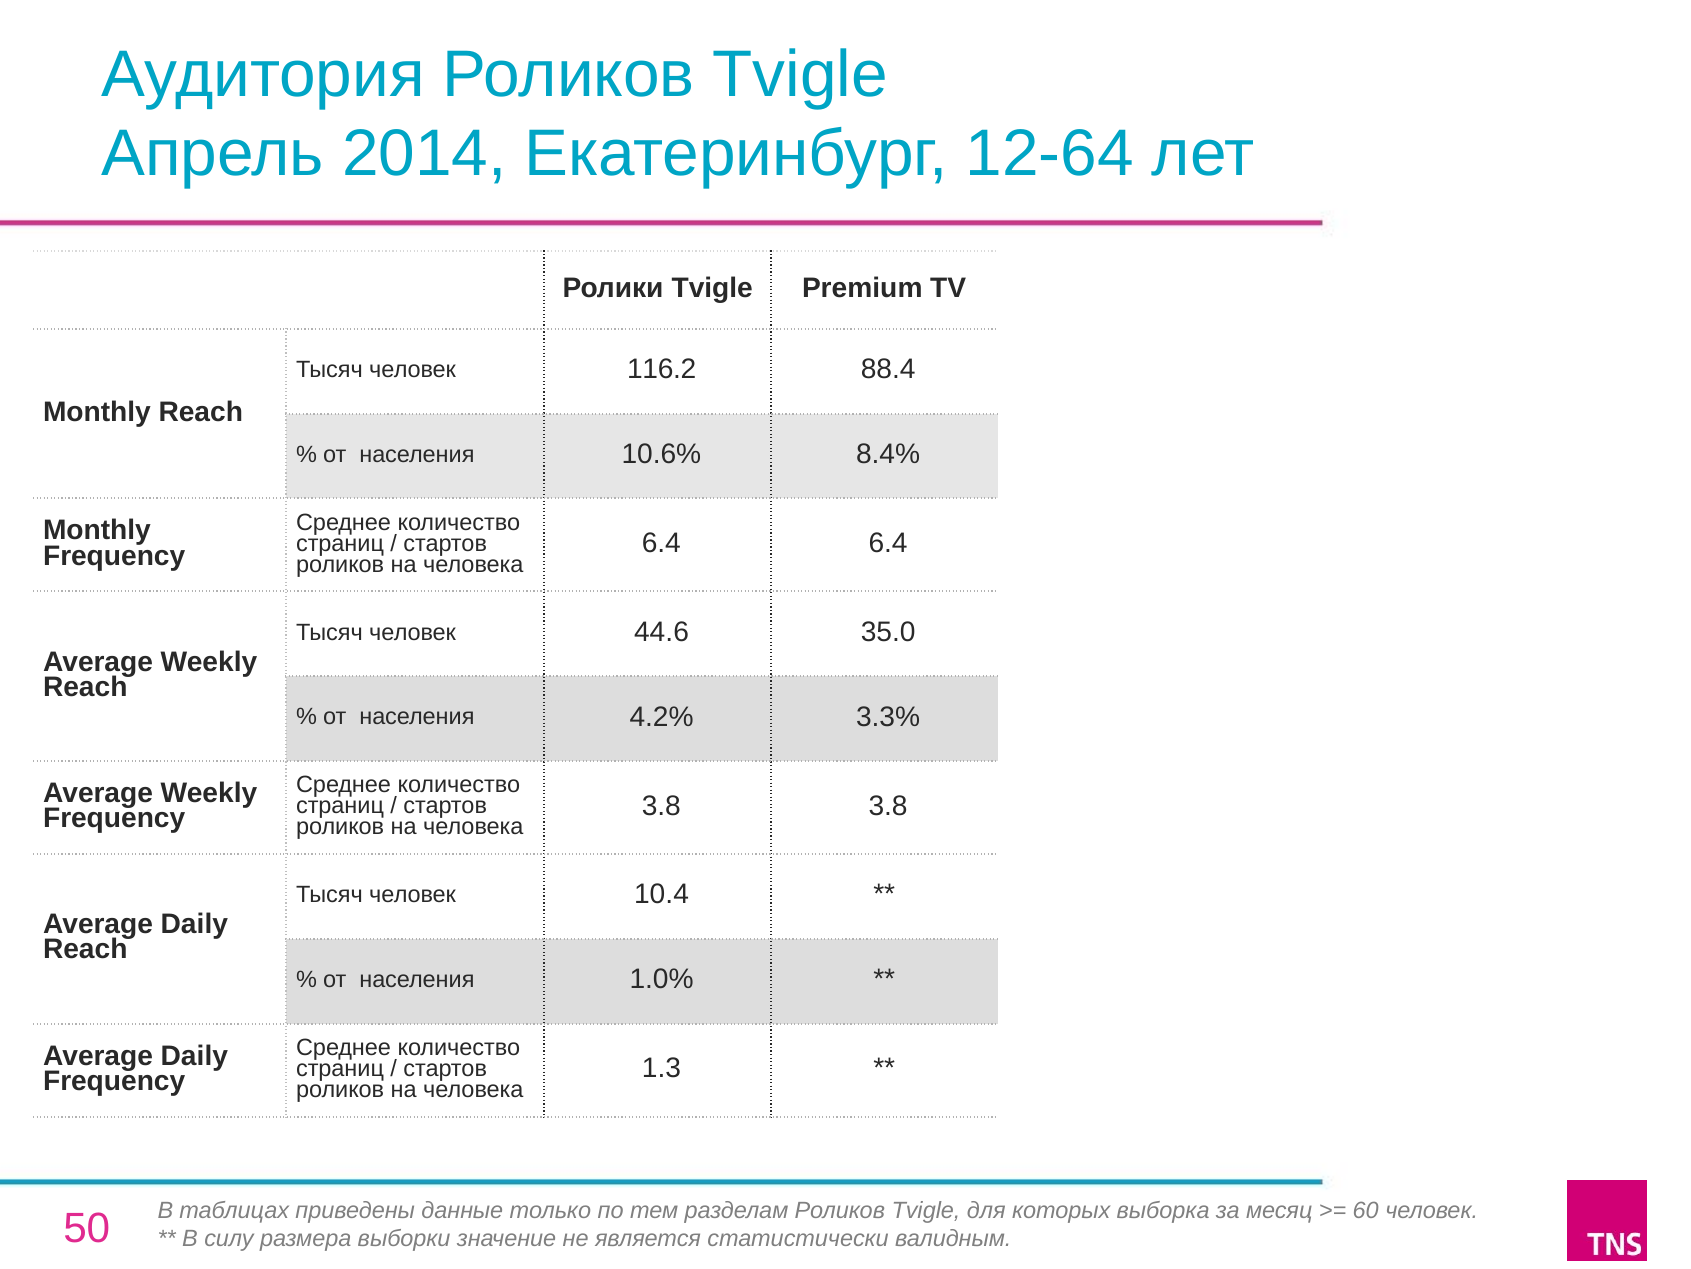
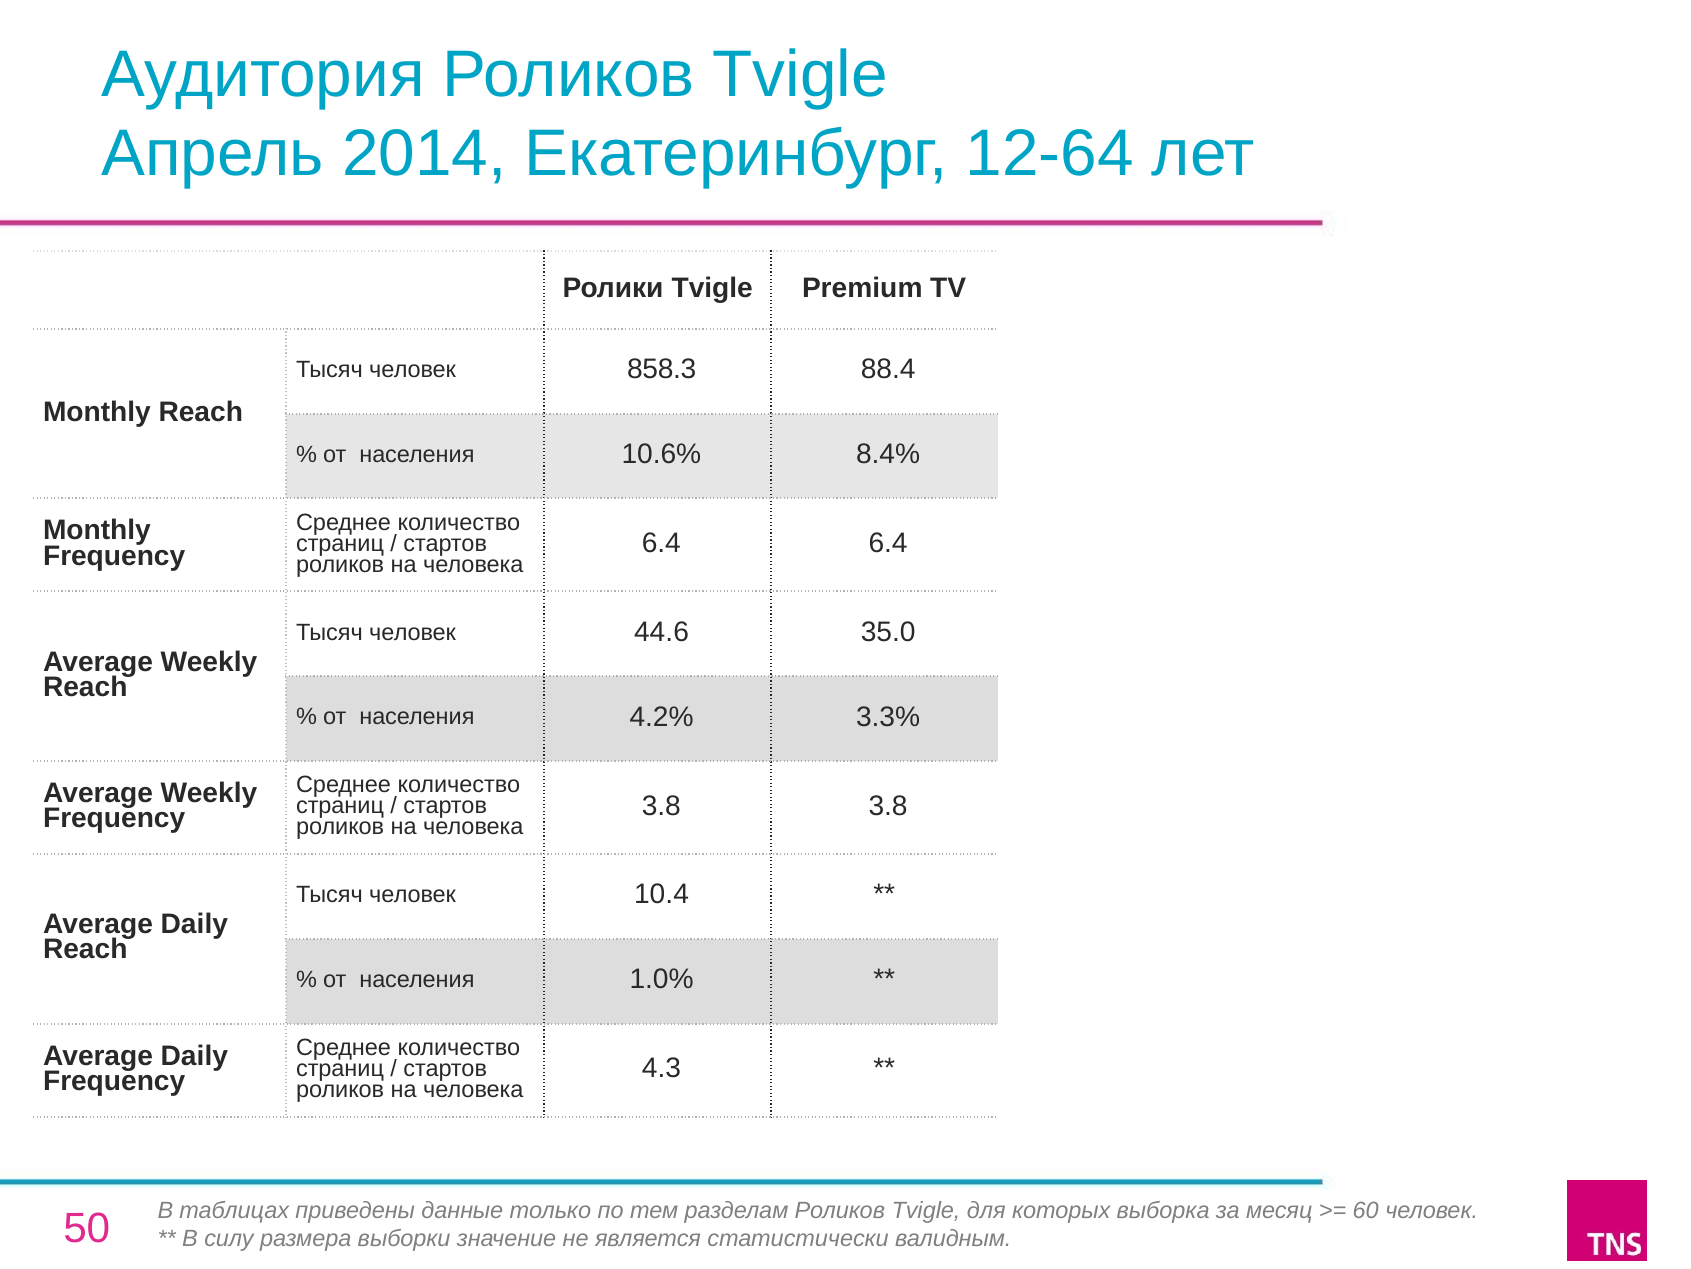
116.2: 116.2 -> 858.3 (662, 369)
1.3: 1.3 -> 4.3 (661, 1068)
